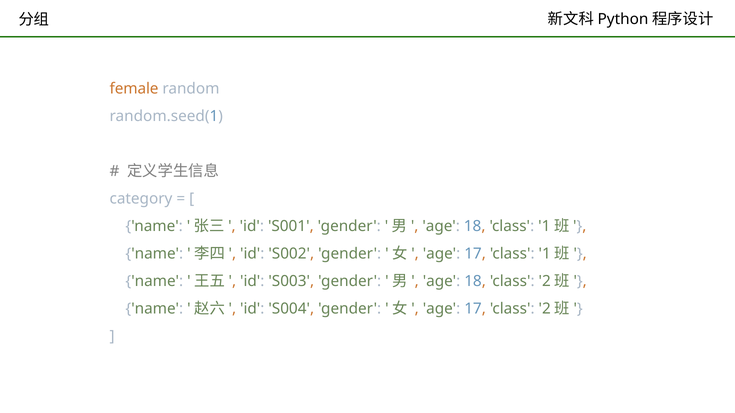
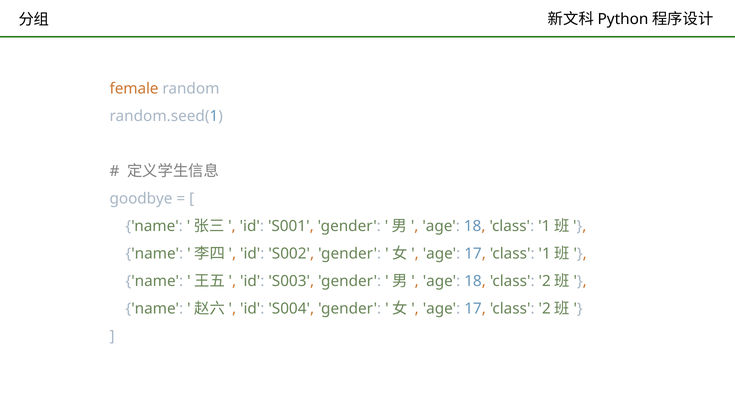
category: category -> goodbye (141, 199)
